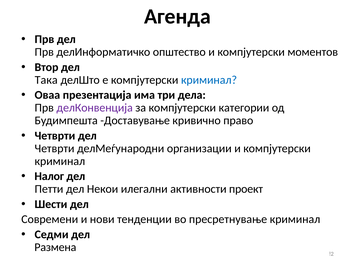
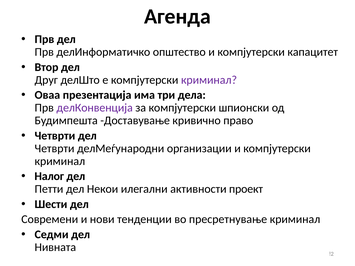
моментов: моментов -> капацитет (313, 52)
Така: Така -> Друг (46, 80)
криминал colour: blue -> purple (209, 80)
категории: категории -> шпионски (244, 108)
Размена: Размена -> Нивната (55, 247)
